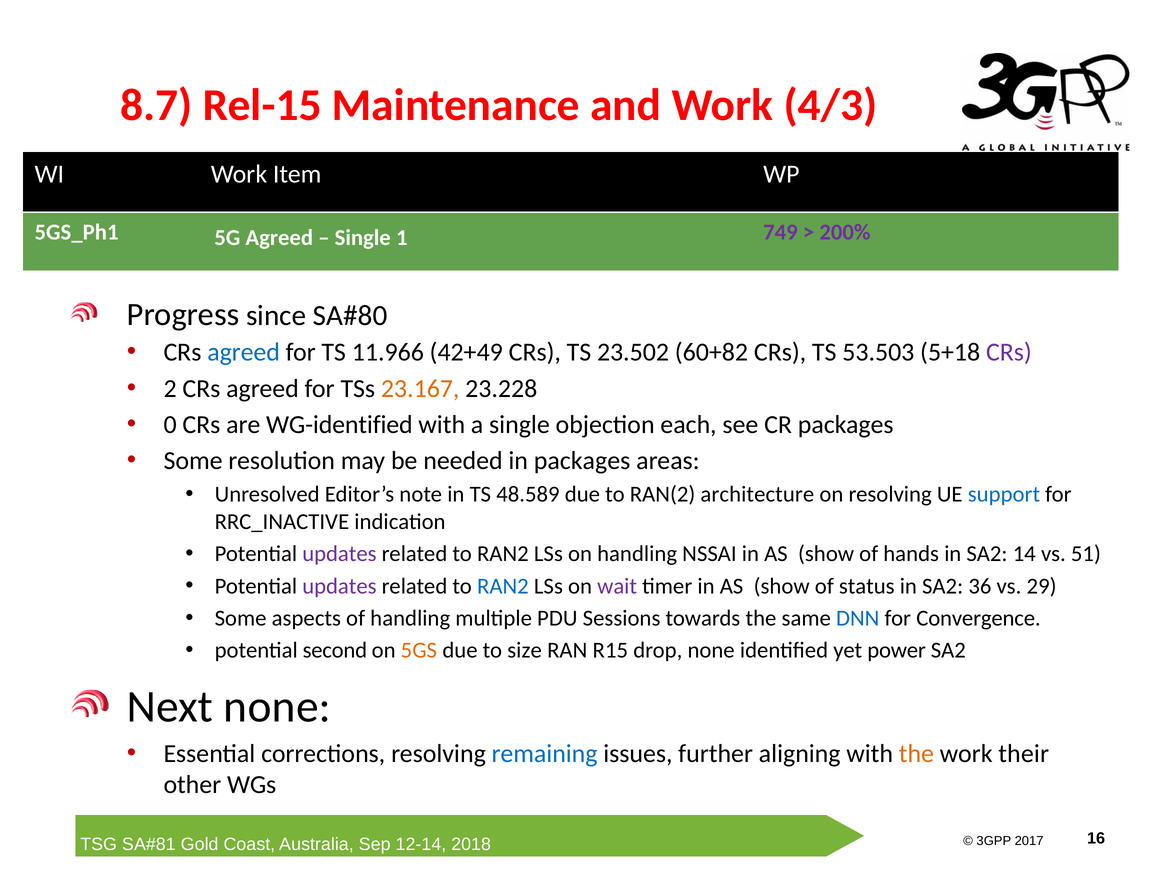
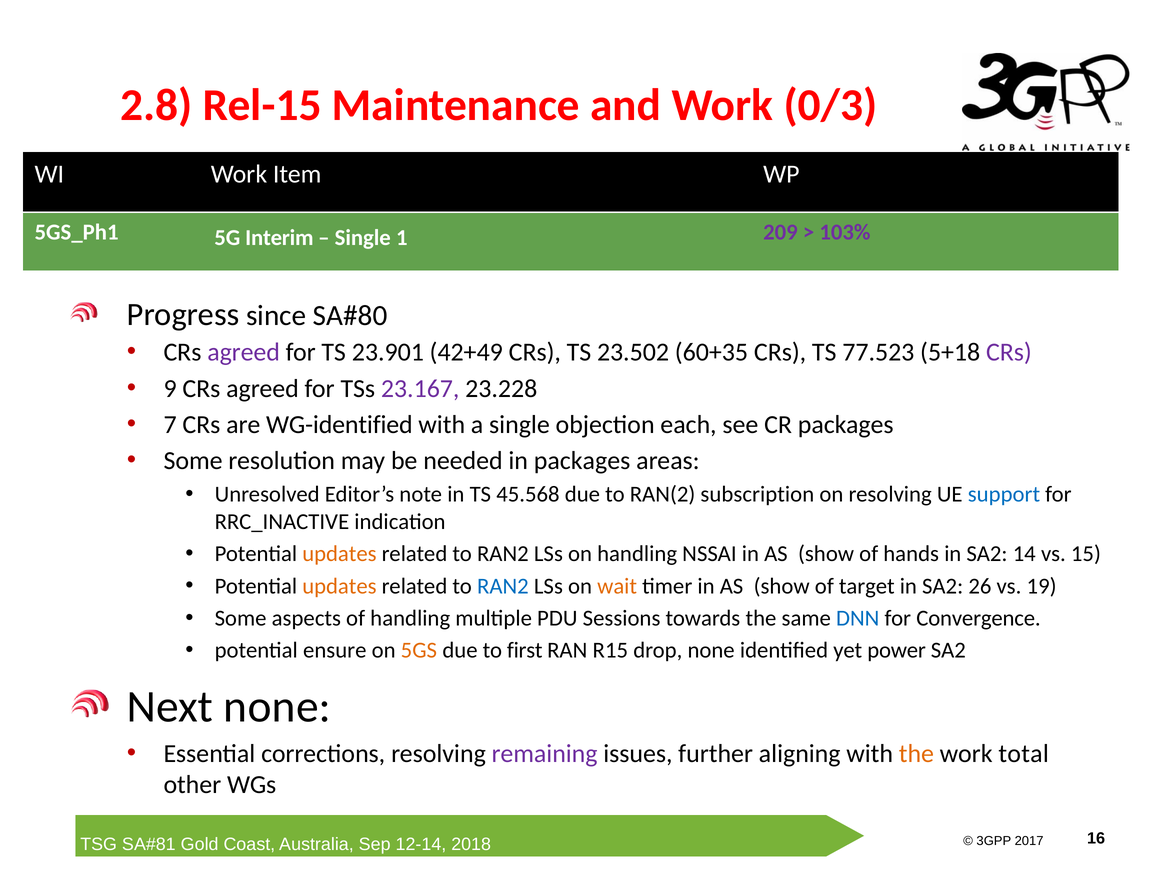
8.7: 8.7 -> 2.8 (156, 105)
4/3: 4/3 -> 0/3 (830, 105)
5G Agreed: Agreed -> Interim (279, 238)
749: 749 -> 209 (780, 232)
200%: 200% -> 103% (845, 232)
agreed colour: blue -> purple (244, 352)
11.966: 11.966 -> 23.901 (388, 352)
60+82: 60+82 -> 60+35 (711, 352)
53.503: 53.503 -> 77.523 (878, 352)
2: 2 -> 9 (170, 388)
23.167 colour: orange -> purple (420, 388)
0: 0 -> 7 (170, 424)
48.589: 48.589 -> 45.568 (528, 494)
architecture: architecture -> subscription (757, 494)
updates colour: purple -> orange (339, 554)
51: 51 -> 15 (1086, 554)
updates colour: purple -> orange (339, 586)
wait colour: purple -> orange (617, 586)
status: status -> target (867, 586)
36: 36 -> 26 (980, 586)
29: 29 -> 19 (1042, 586)
second: second -> ensure (335, 650)
size: size -> first (525, 650)
remaining colour: blue -> purple (545, 753)
their: their -> total (1024, 753)
